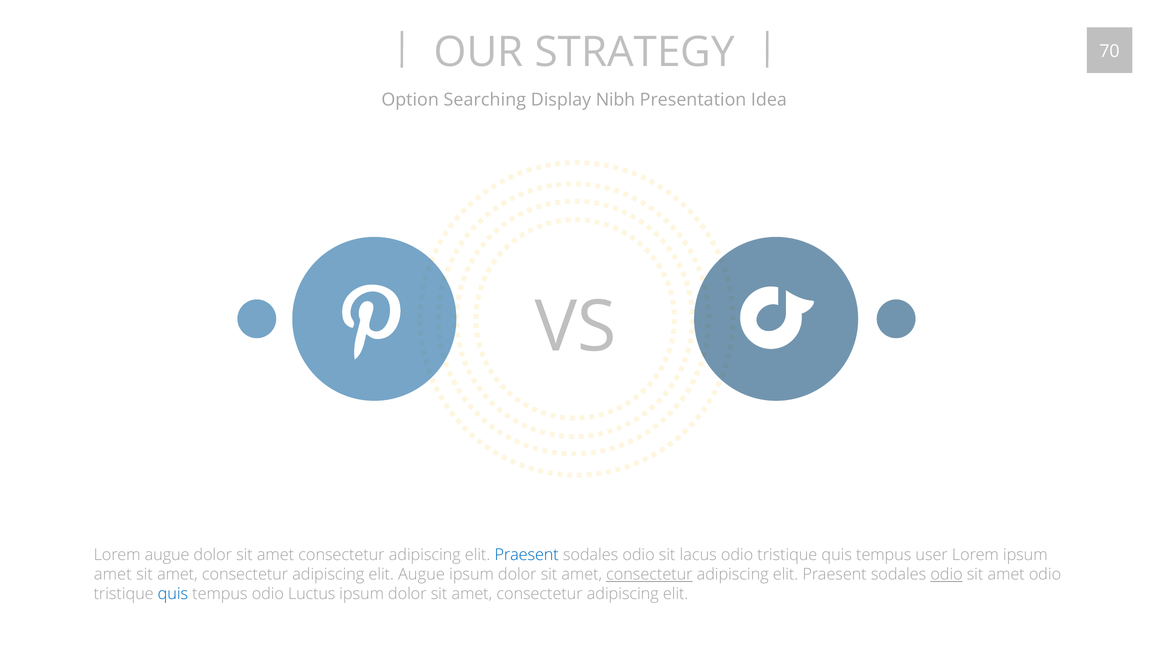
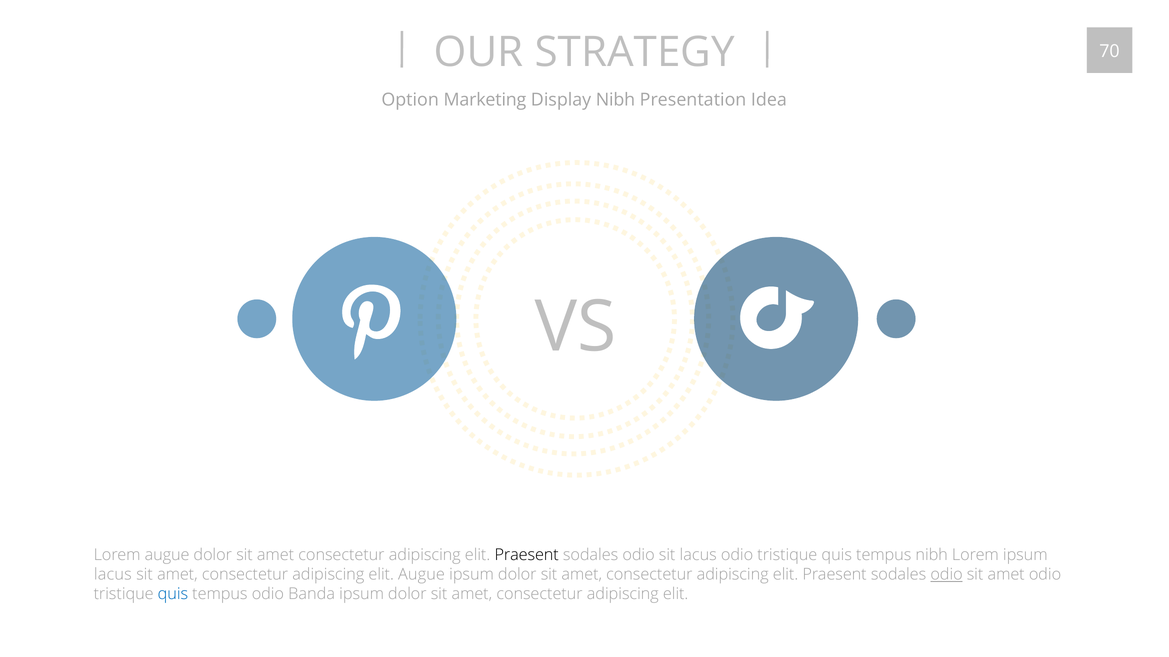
Searching: Searching -> Marketing (485, 100)
Praesent colour: blue -> black (527, 555)
tempus user: user -> nibh (932, 555)
amet: amet -> lacus (113, 575)
consectetur underline: present -> none (649, 575)
Luctus: Luctus -> Banda (312, 594)
